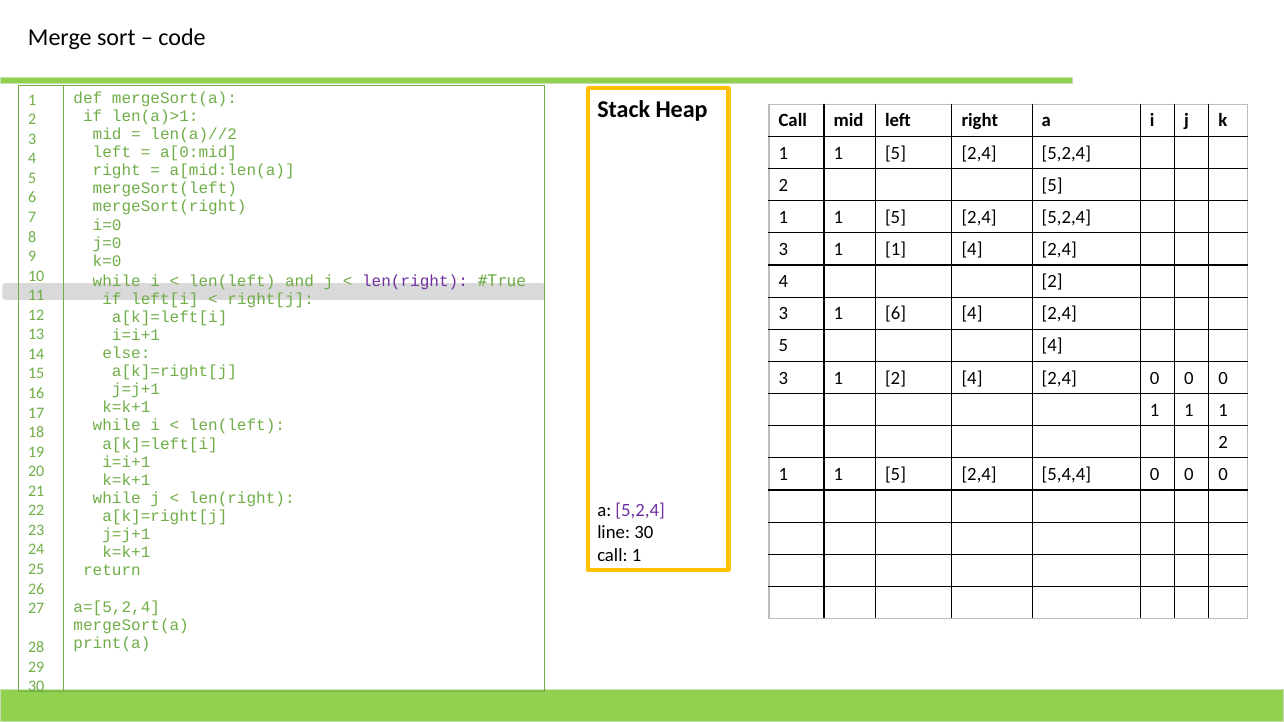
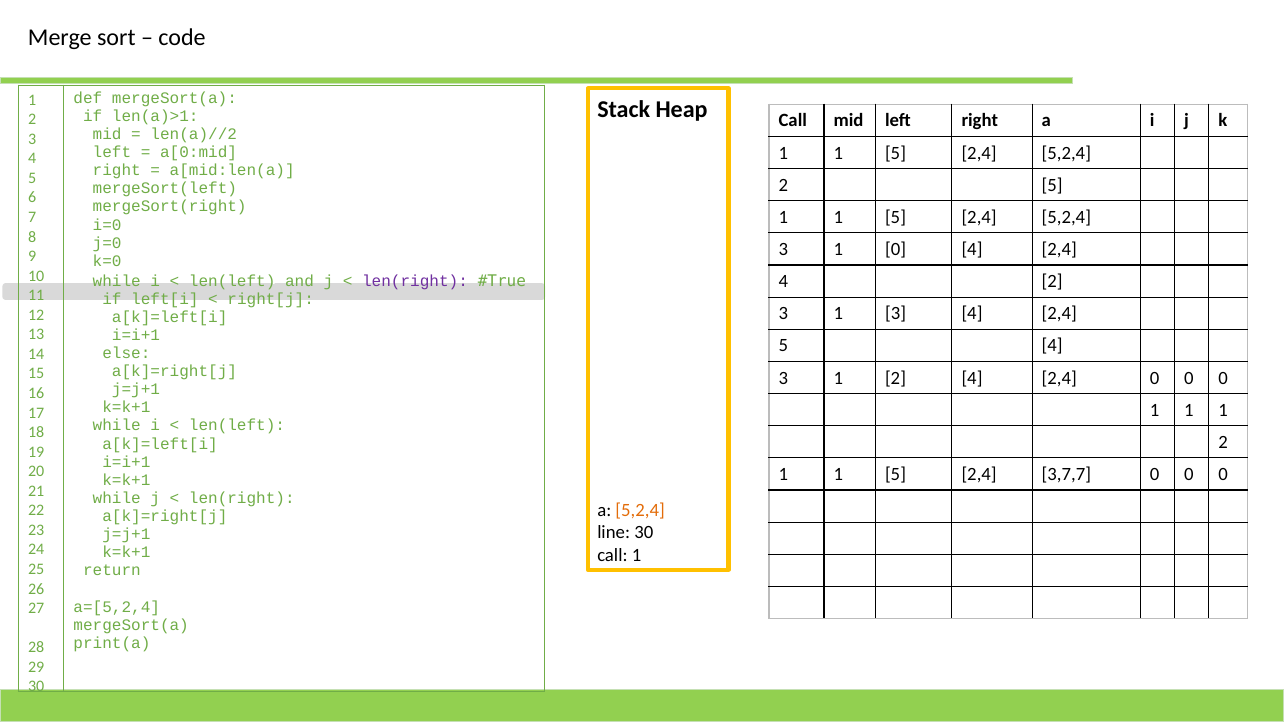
3 1 1: 1 -> 0 (896, 249)
1 6: 6 -> 3 (896, 314)
5,4,4: 5,4,4 -> 3,7,7 (1066, 474)
5,2,4 colour: purple -> orange (640, 510)
